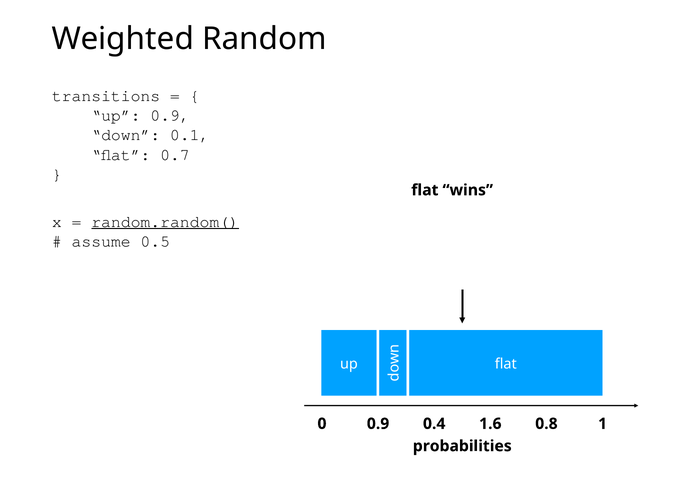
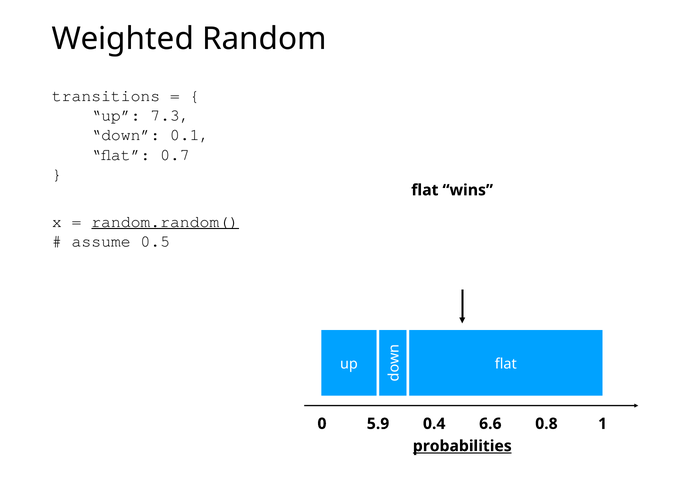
up 0.9: 0.9 -> 7.3 (170, 116)
0.9: 0.9 -> 5.9 (378, 424)
1.6: 1.6 -> 6.6 (490, 424)
probabilities underline: none -> present (462, 447)
